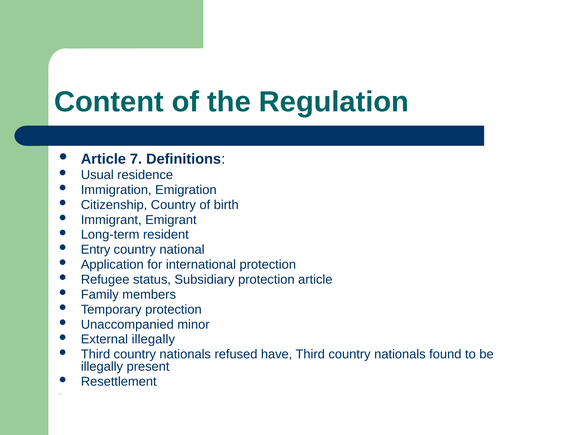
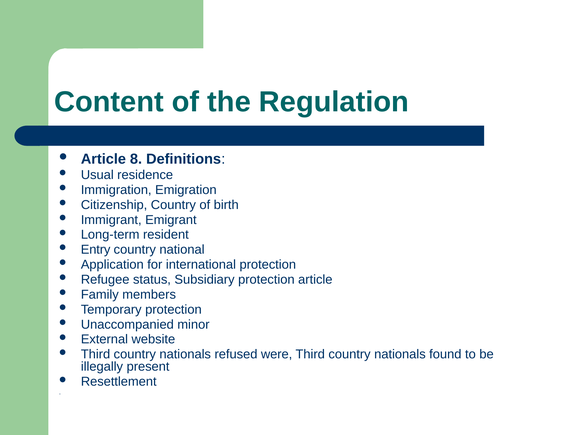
7: 7 -> 8 (136, 159)
External illegally: illegally -> website (153, 340)
have: have -> were (277, 355)
